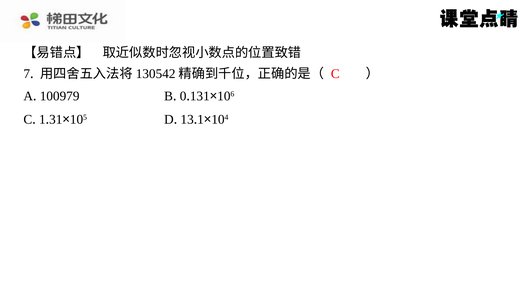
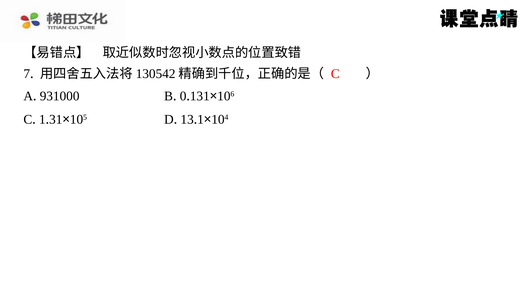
100979: 100979 -> 931000 (60, 96)
